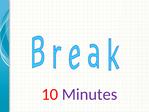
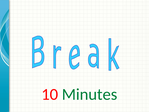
Minutes colour: purple -> green (90, 94)
